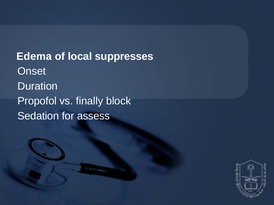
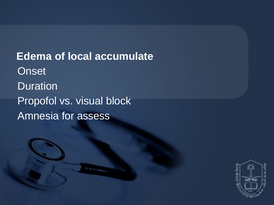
suppresses: suppresses -> accumulate (124, 56)
finally: finally -> visual (90, 101)
Sedation: Sedation -> Amnesia (38, 116)
